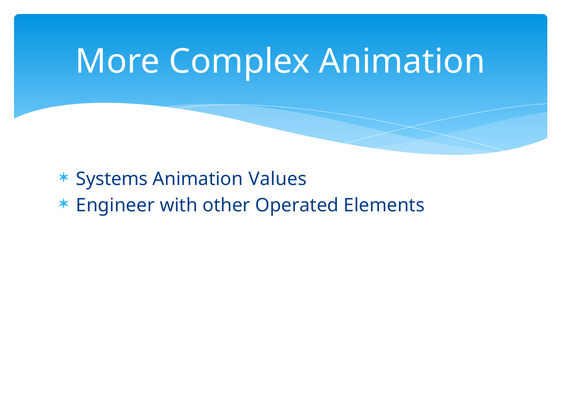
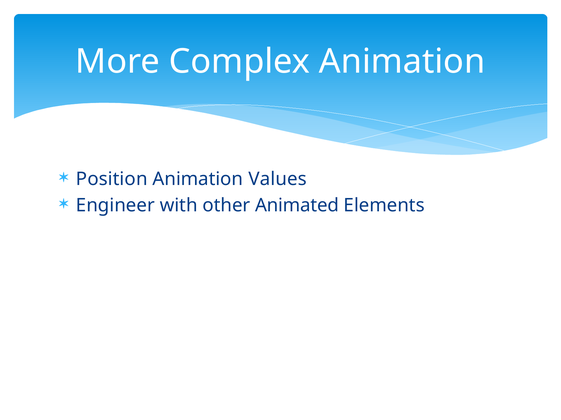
Systems: Systems -> Position (112, 179)
Operated: Operated -> Animated (297, 206)
